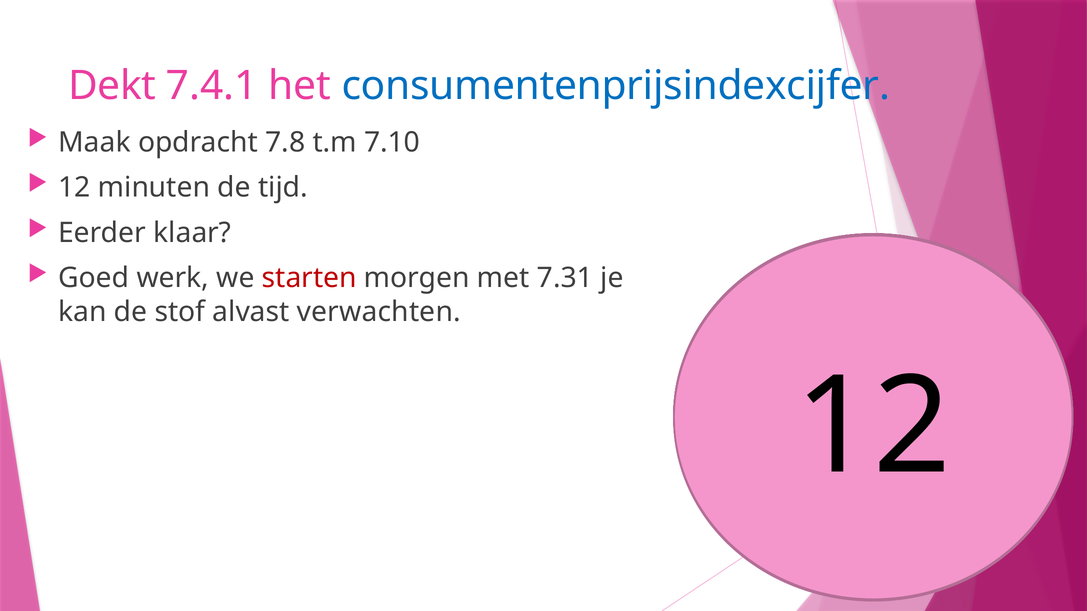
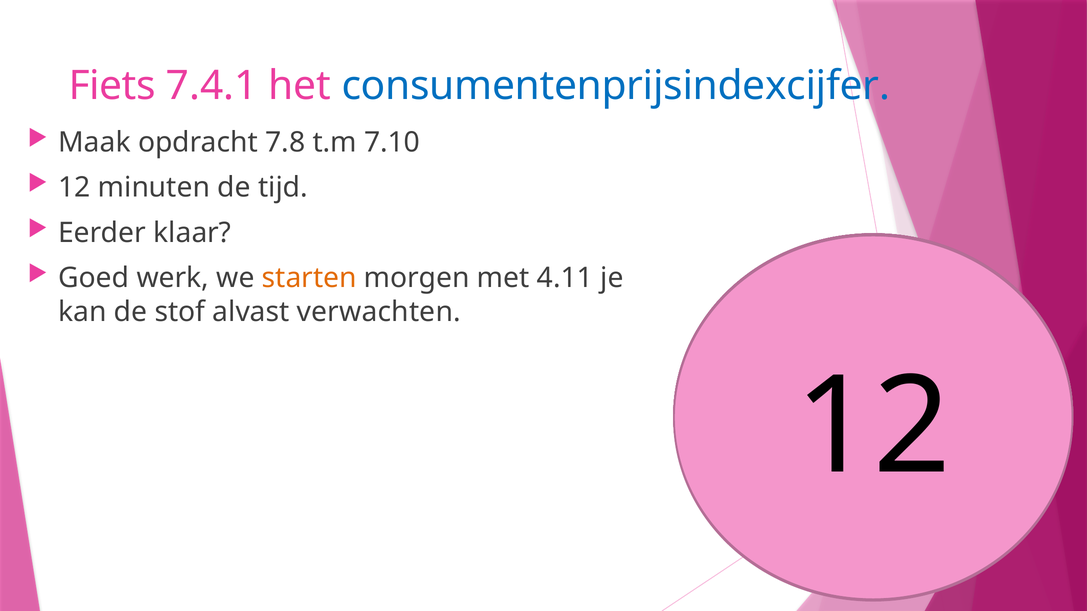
Dekt: Dekt -> Fiets (112, 86)
starten colour: red -> orange (309, 278)
7.31: 7.31 -> 4.11 (565, 278)
